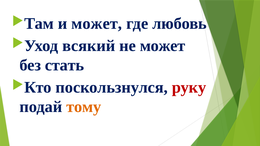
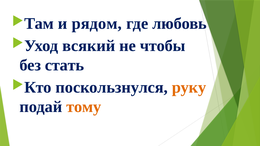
и может: может -> рядом (97, 24)
не может: может -> чтобы (163, 46)
руку colour: red -> orange (189, 87)
